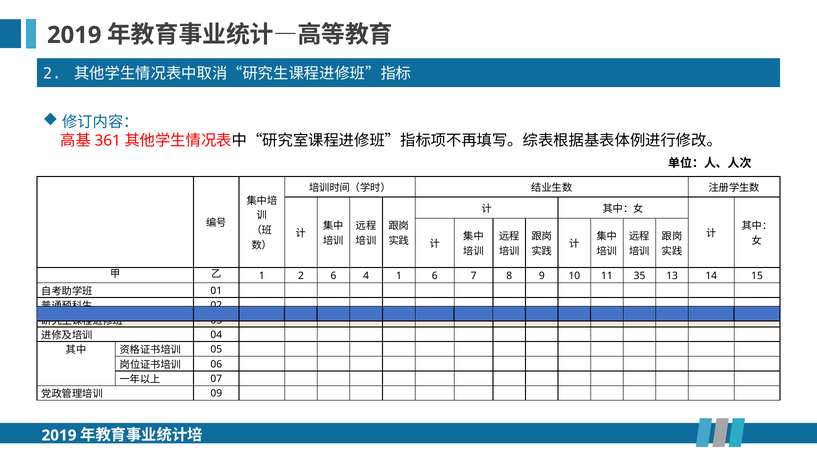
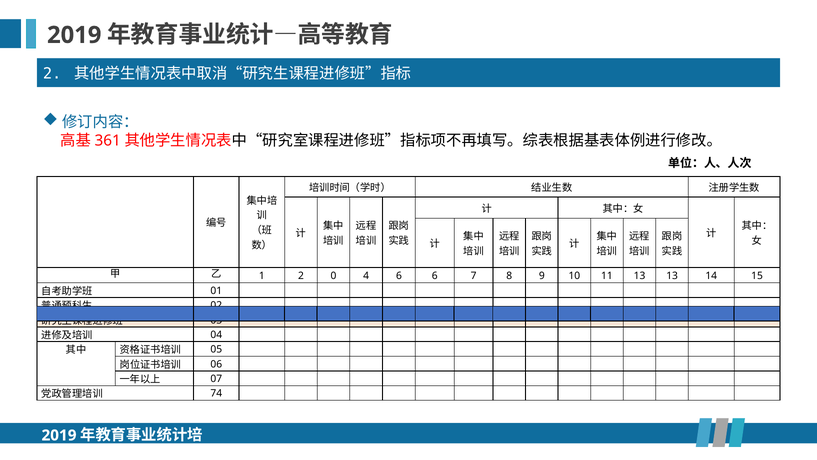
2 6: 6 -> 0 (333, 275)
4 1: 1 -> 6 (399, 275)
11 35: 35 -> 13 (640, 275)
09: 09 -> 74 (216, 393)
